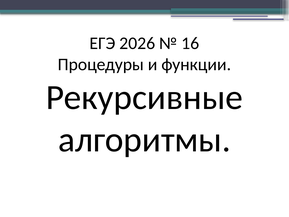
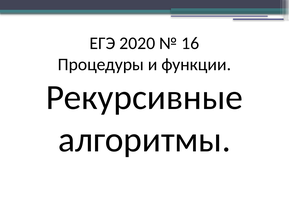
2026: 2026 -> 2020 (137, 43)
